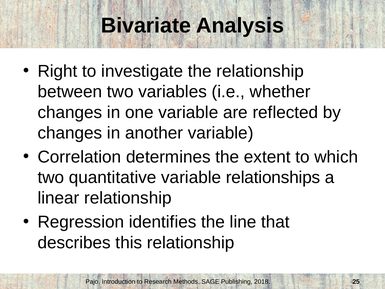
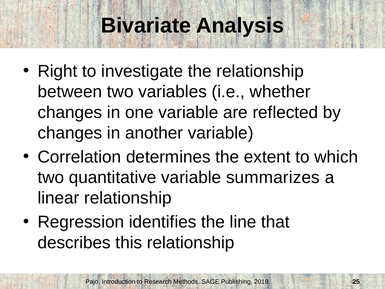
relationships: relationships -> summarizes (273, 177)
